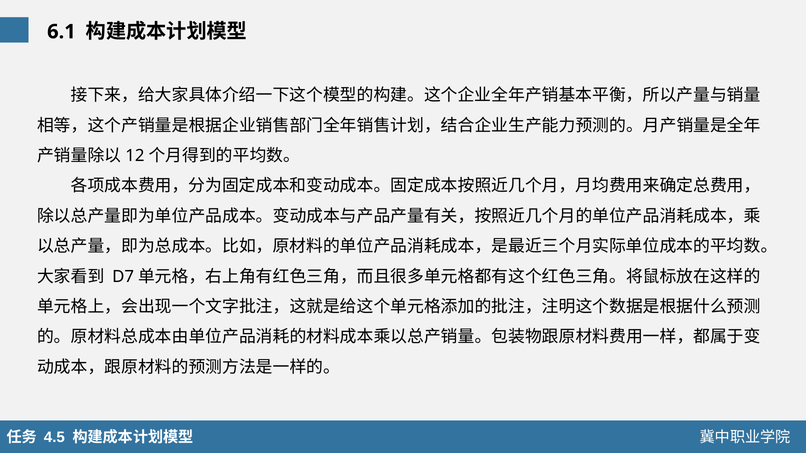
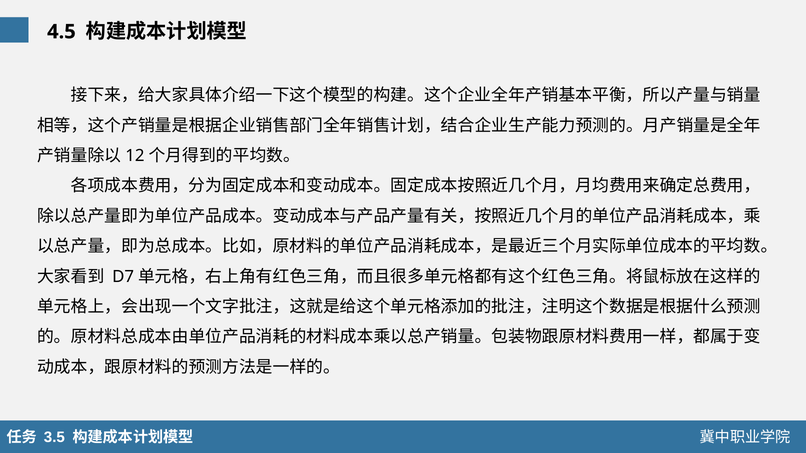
6.1: 6.1 -> 4.5 (61, 32)
4.5: 4.5 -> 3.5 (54, 438)
